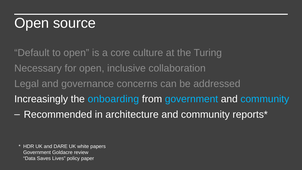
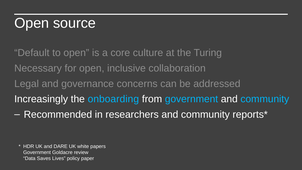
architecture: architecture -> researchers (132, 114)
